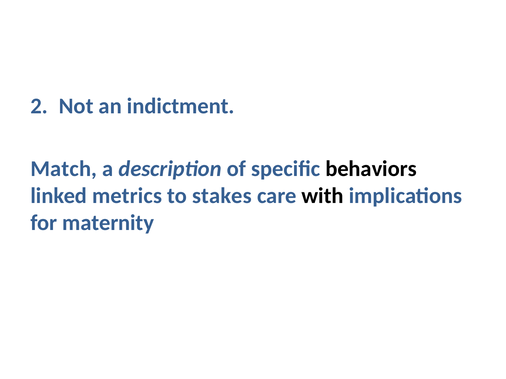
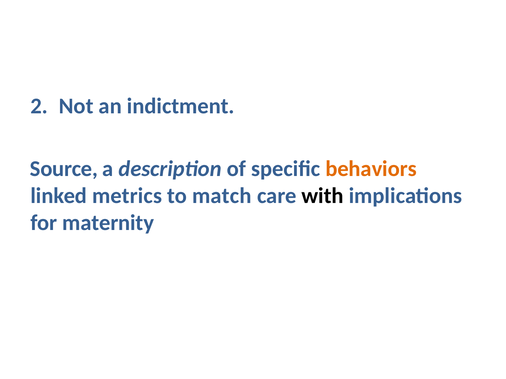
Match: Match -> Source (64, 169)
behaviors colour: black -> orange (371, 169)
stakes: stakes -> match (222, 196)
